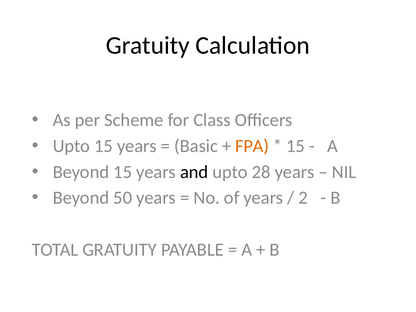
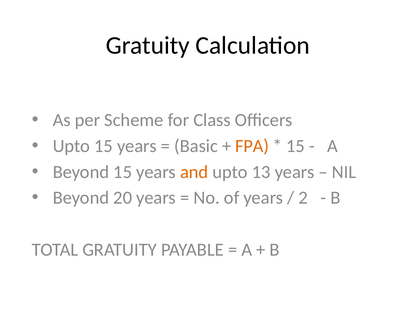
and colour: black -> orange (194, 172)
28: 28 -> 13 (261, 172)
50: 50 -> 20 (123, 198)
